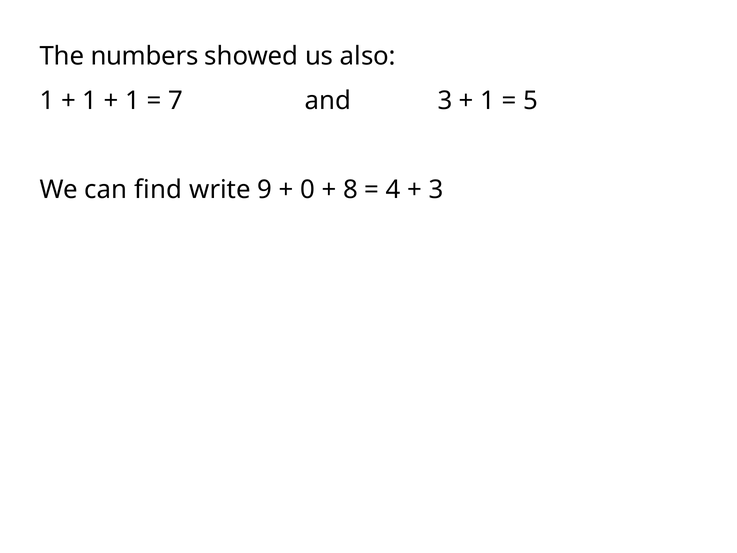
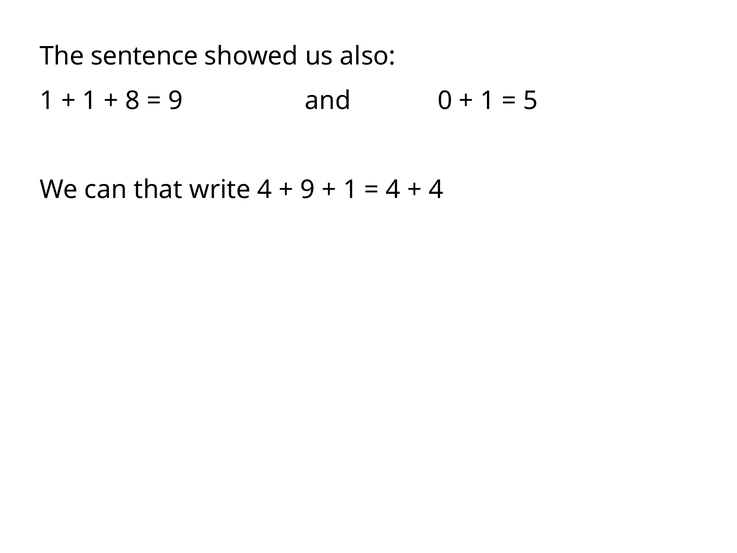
numbers: numbers -> sentence (145, 56)
1: 1 -> 8 (133, 101)
7: 7 -> 9 (175, 101)
and 3: 3 -> 0 (445, 101)
find: find -> that (158, 190)
write 9: 9 -> 4 (265, 190)
0: 0 -> 9 (308, 190)
8: 8 -> 1 (350, 190)
3: 3 -> 4 (436, 190)
